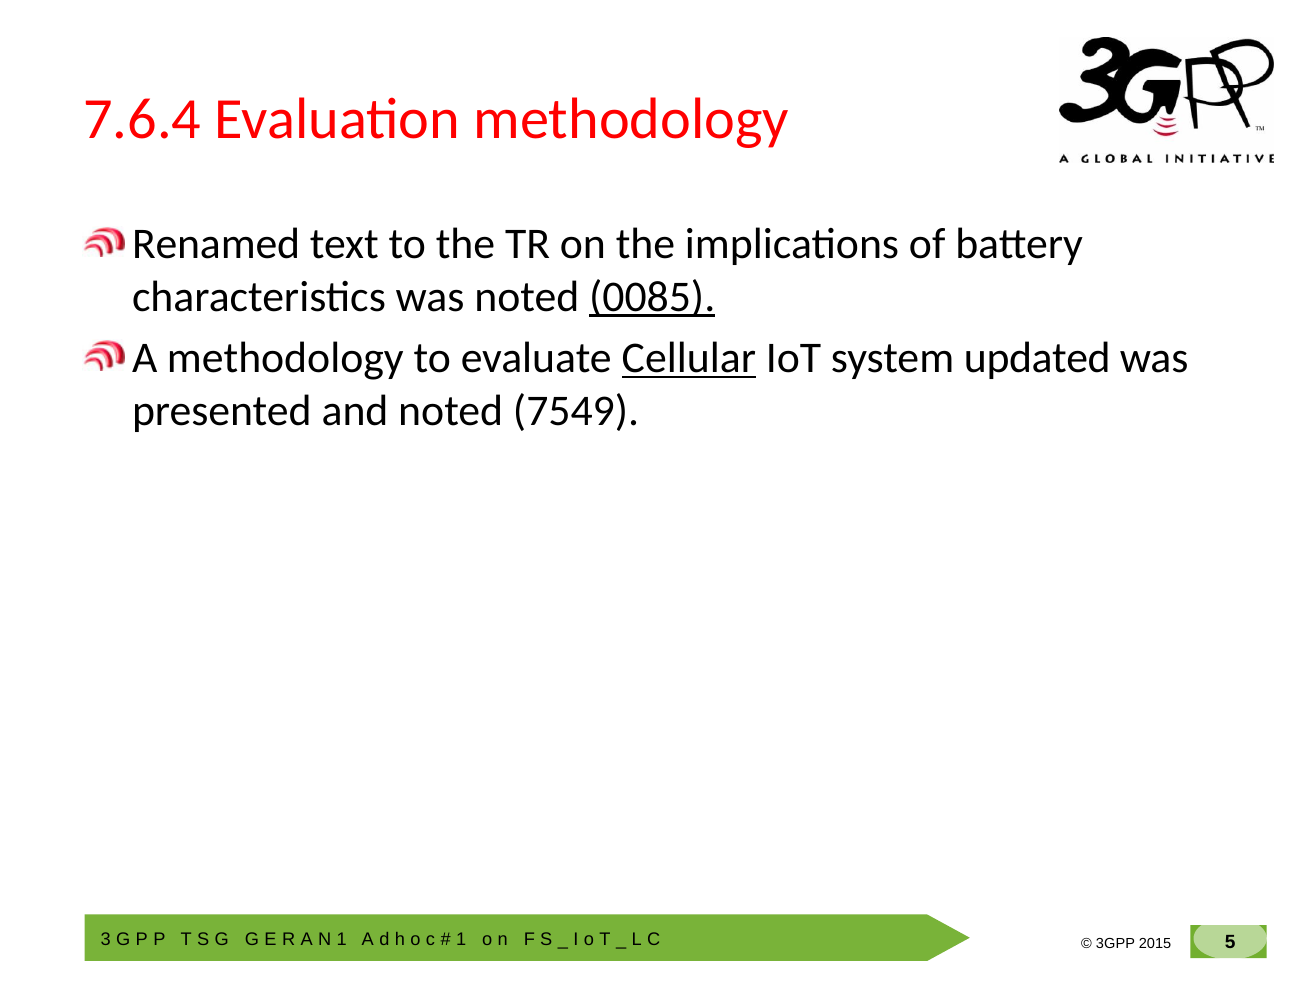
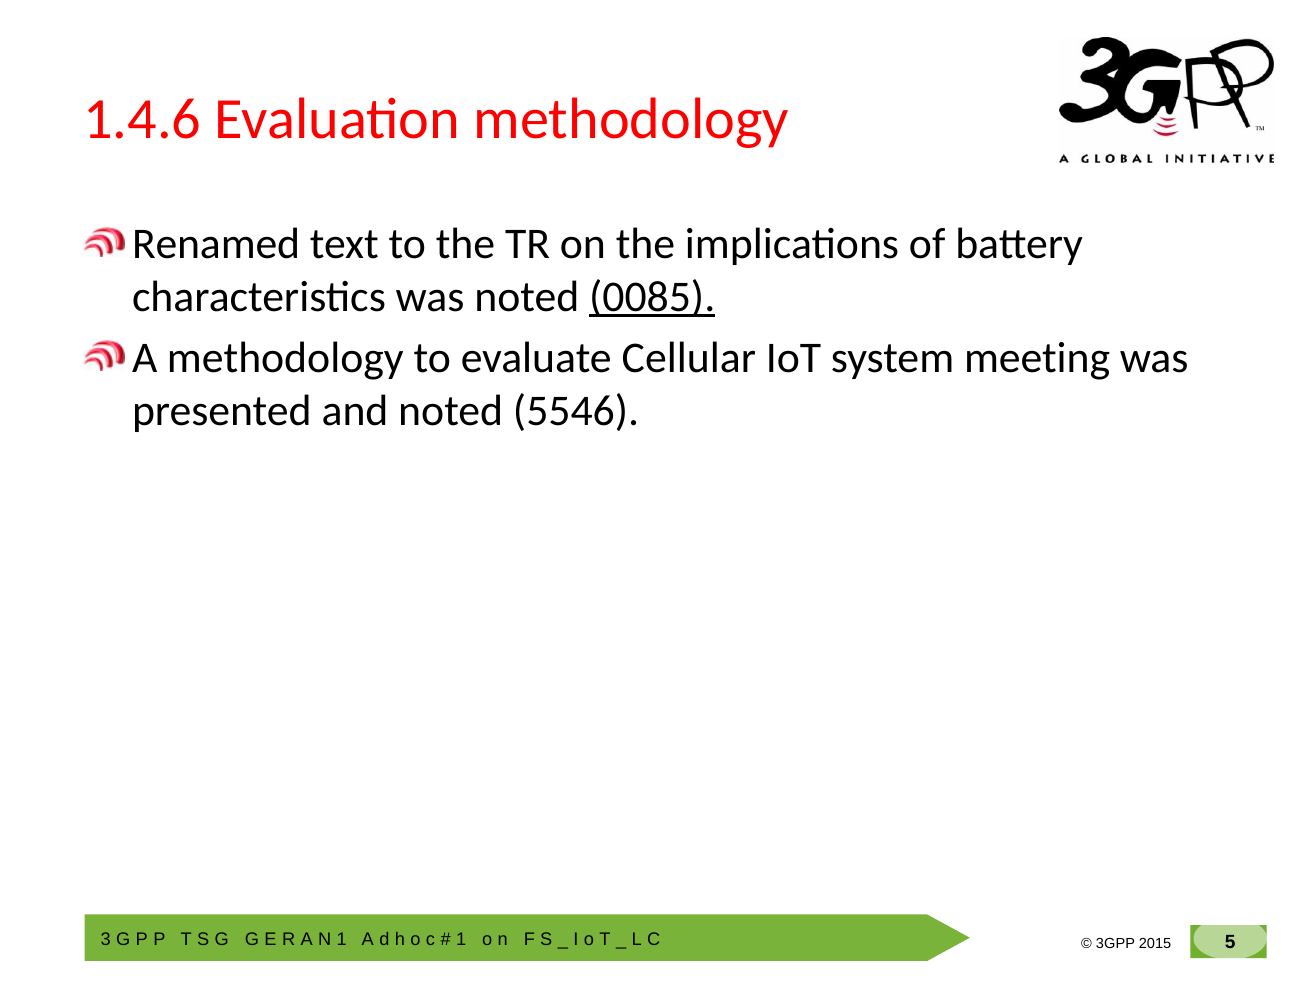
7.6.4: 7.6.4 -> 1.4.6 (142, 119)
Cellular underline: present -> none (689, 358)
updated: updated -> meeting (1037, 358)
7549: 7549 -> 5546 (576, 411)
